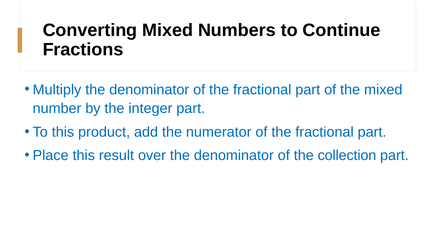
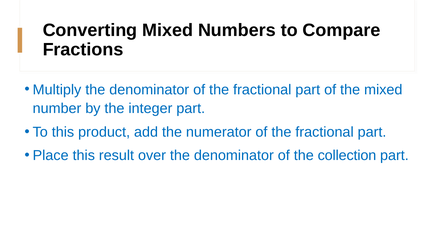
Continue: Continue -> Compare (341, 30)
